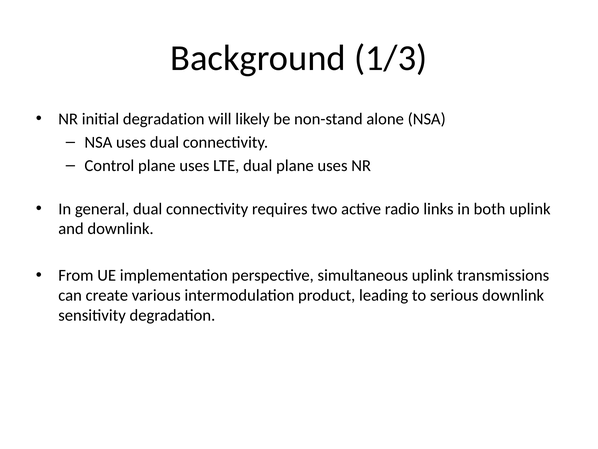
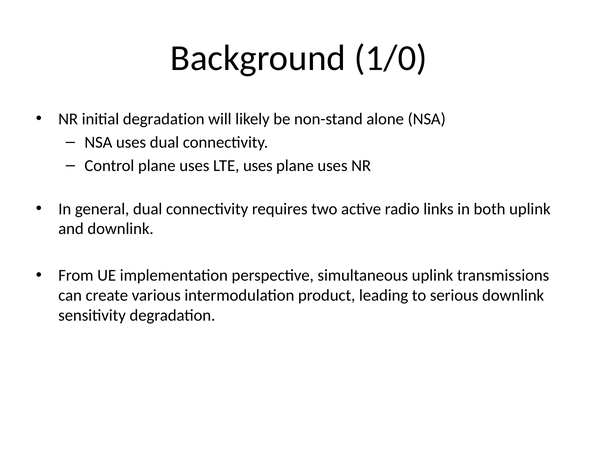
1/3: 1/3 -> 1/0 (391, 58)
LTE dual: dual -> uses (258, 165)
